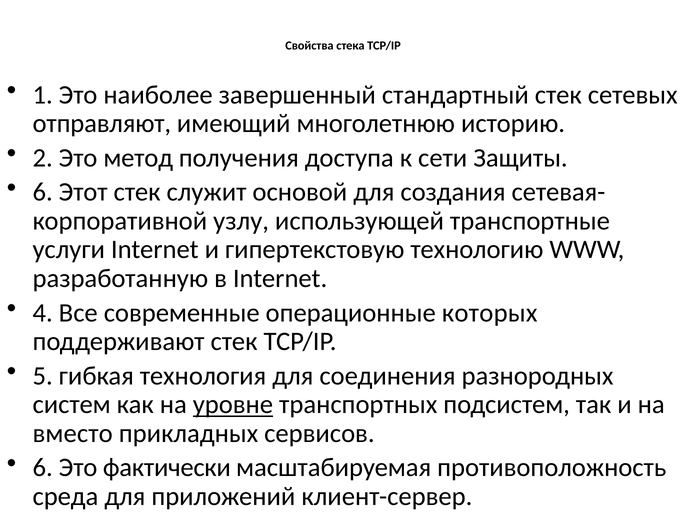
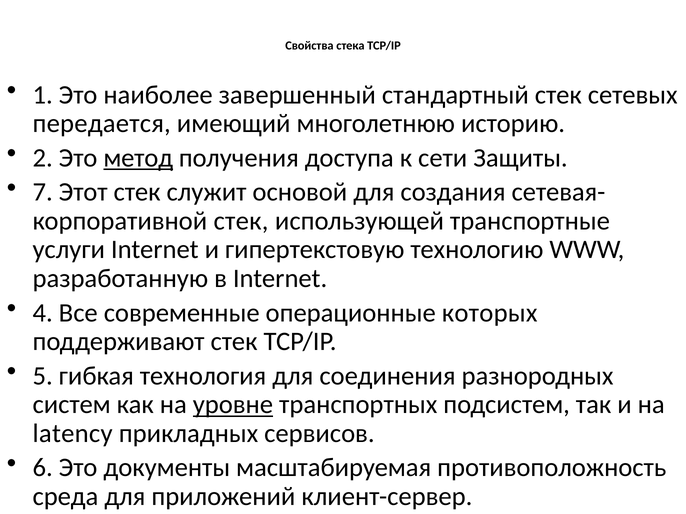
отправляют: отправляют -> передается (102, 124)
метод underline: none -> present (138, 158)
6: 6 -> 7 (43, 192)
корпоративной узлу: узлу -> стек (241, 221)
вместо: вместо -> latency (73, 434)
фактически: фактически -> документы (167, 468)
